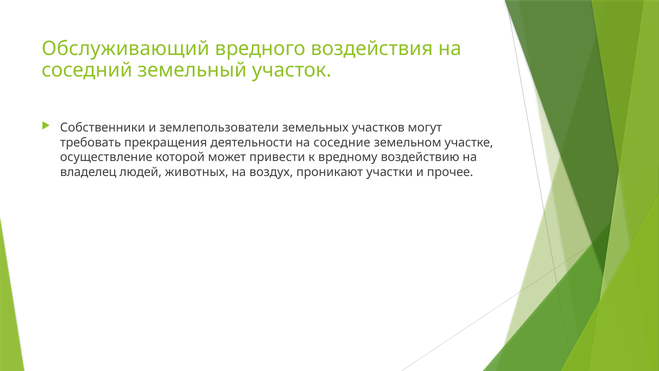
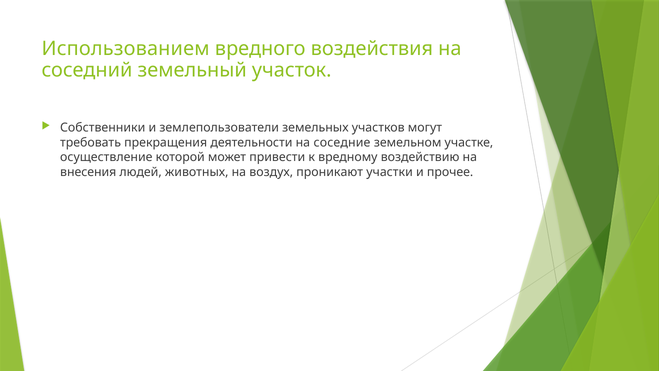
Обслуживающий: Обслуживающий -> Использованием (126, 49)
владелец: владелец -> внесения (88, 172)
